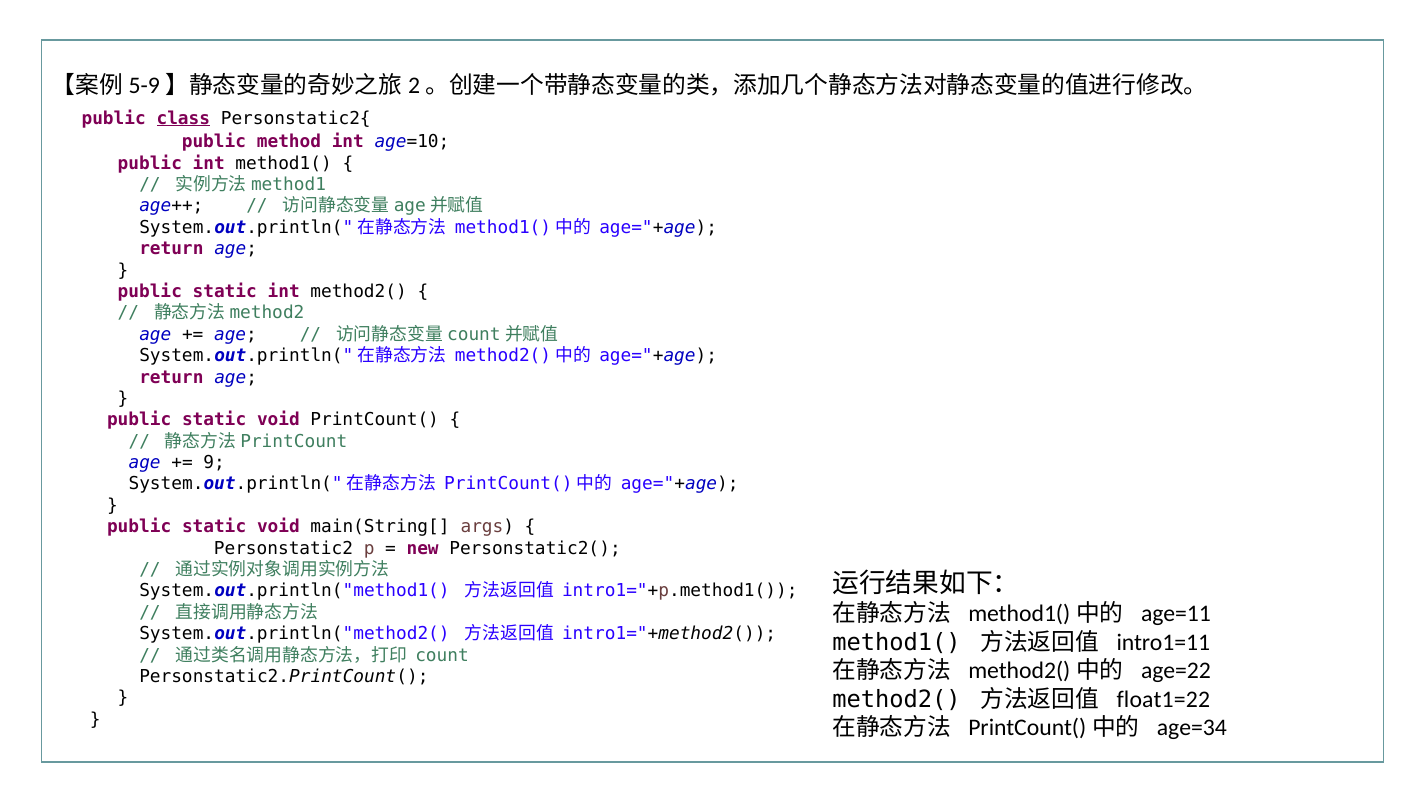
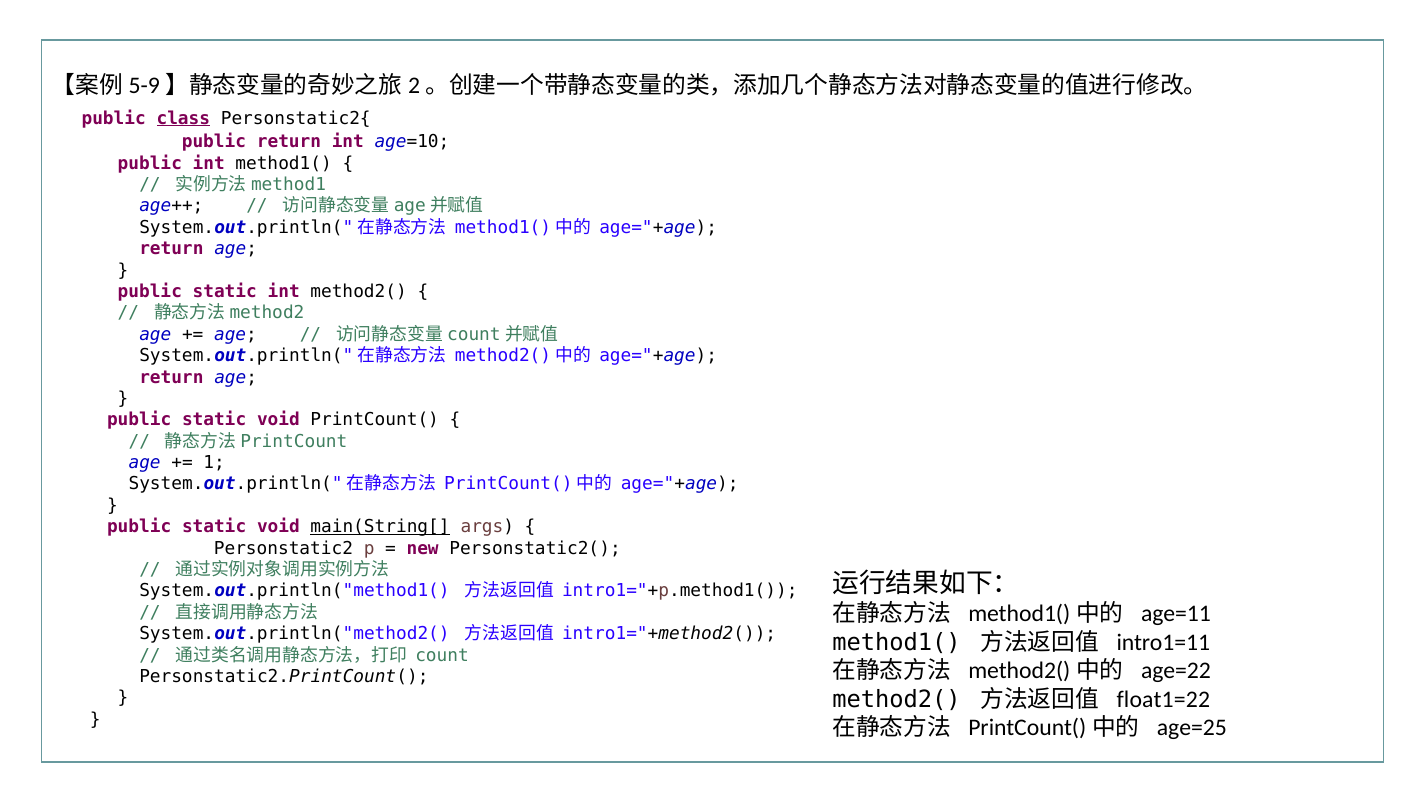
public method: method -> return (289, 142)
9: 9 -> 1 (214, 462)
main(String[ underline: none -> present (380, 527)
age=34: age=34 -> age=25 (1192, 727)
